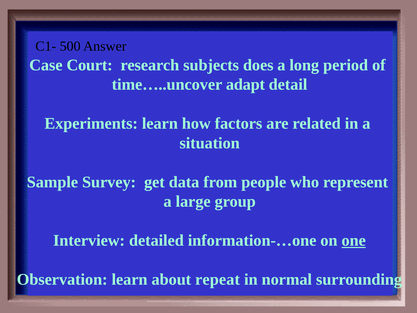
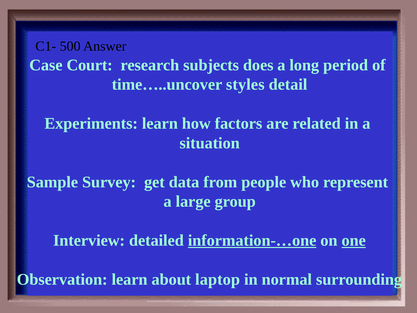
adapt: adapt -> styles (245, 85)
information-…one underline: none -> present (252, 240)
repeat: repeat -> laptop (218, 279)
